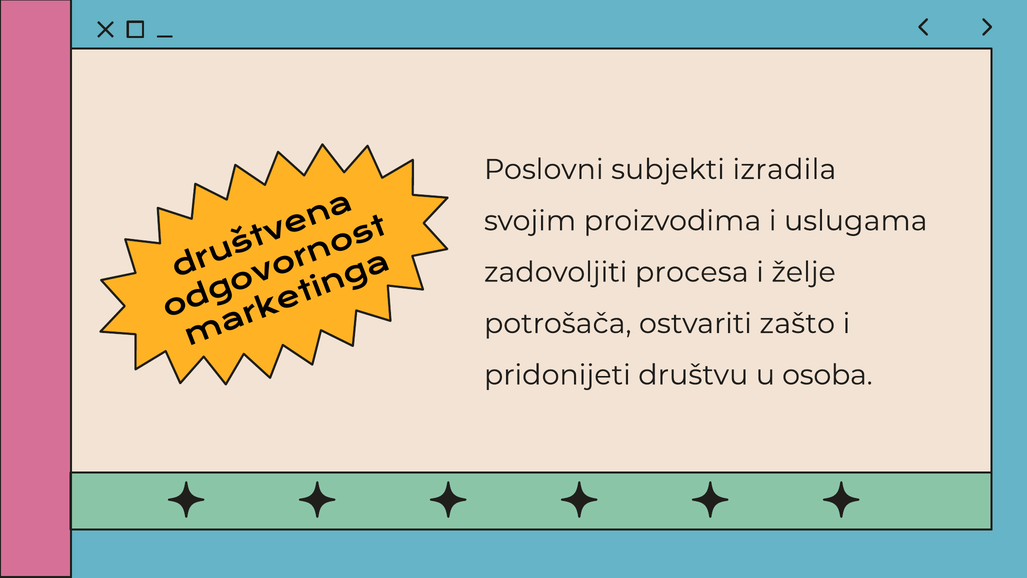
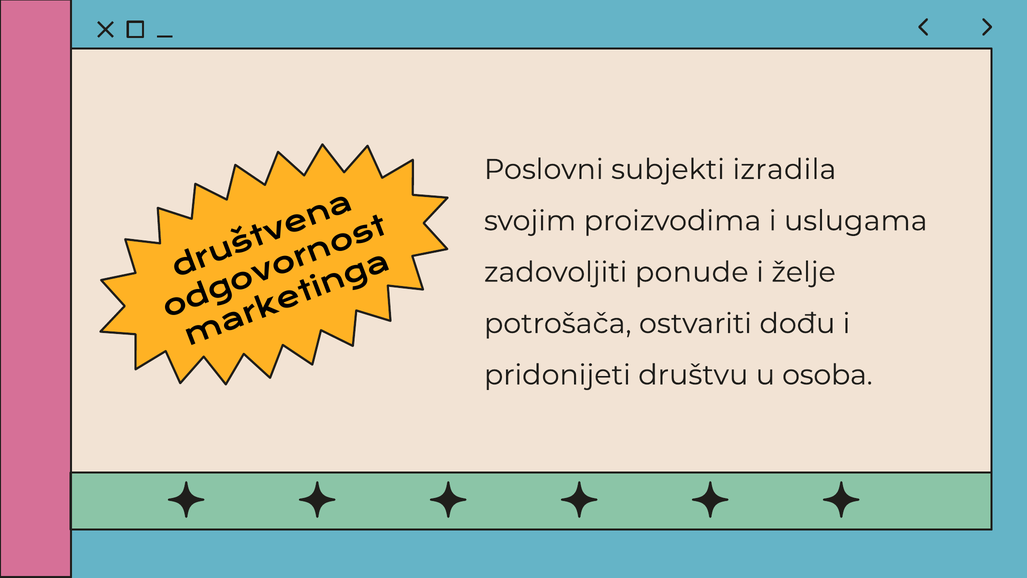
procesa: procesa -> ponude (692, 272)
zašto: zašto -> dođu (797, 323)
